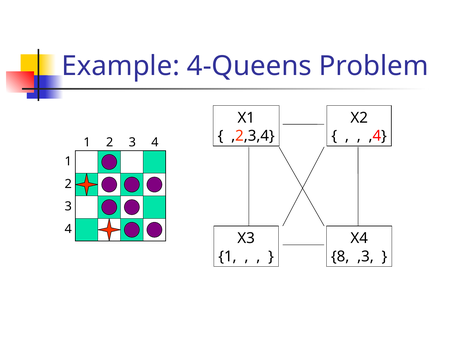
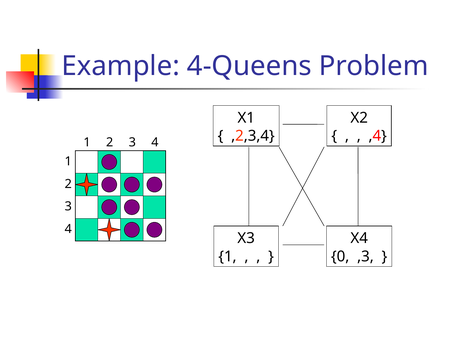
8: 8 -> 0 (340, 256)
